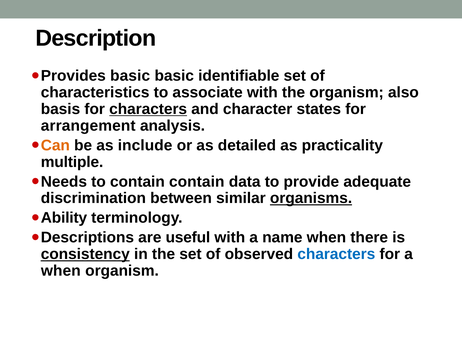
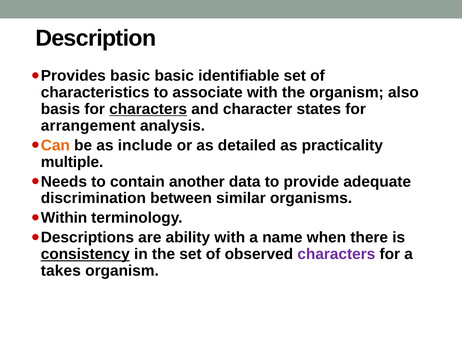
contain contain: contain -> another (197, 182)
organisms underline: present -> none (311, 199)
Ability: Ability -> Within (64, 218)
useful: useful -> ability (188, 238)
characters colour: blue -> purple (336, 255)
when: when -> takes (61, 271)
